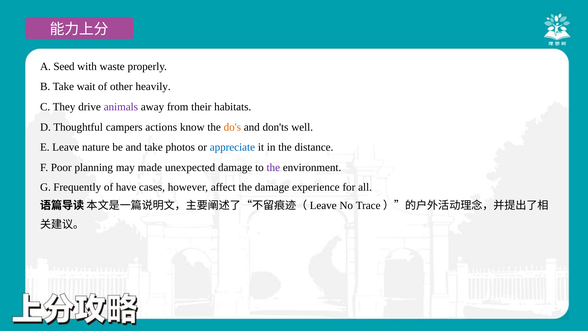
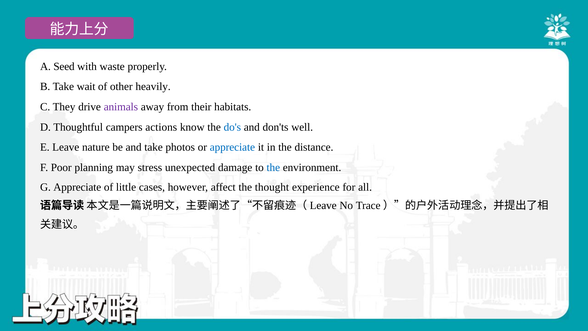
do's colour: orange -> blue (232, 127)
made: made -> stress (150, 167)
the colour: purple -> blue (273, 167)
G Frequently: Frequently -> Appreciate (77, 187)
have: have -> little (126, 187)
the damage: damage -> thought (272, 187)
